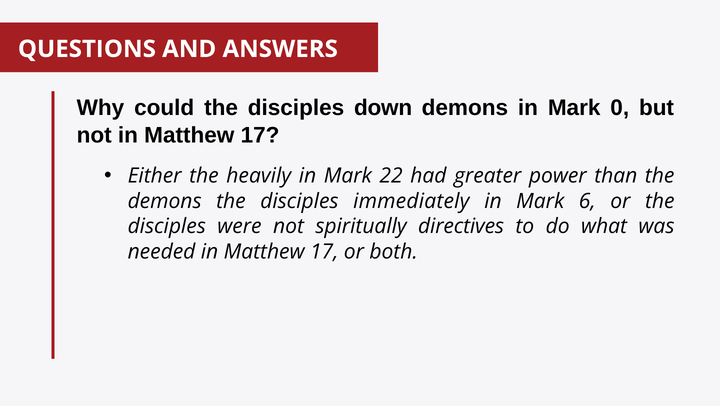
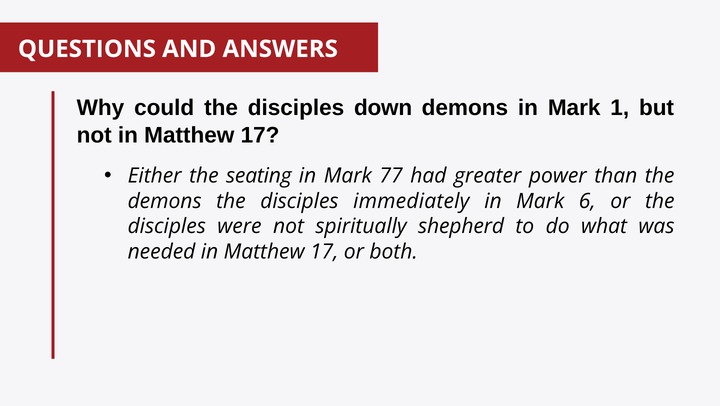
0: 0 -> 1 (620, 108)
heavily: heavily -> seating (259, 176)
22: 22 -> 77 (391, 176)
directives: directives -> shepherd (461, 226)
